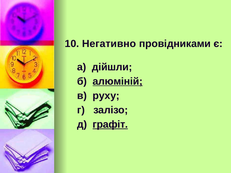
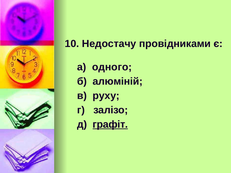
Негативно: Негативно -> Недостачу (109, 44)
дійшли: дійшли -> одного (112, 67)
алюміній underline: present -> none (118, 81)
